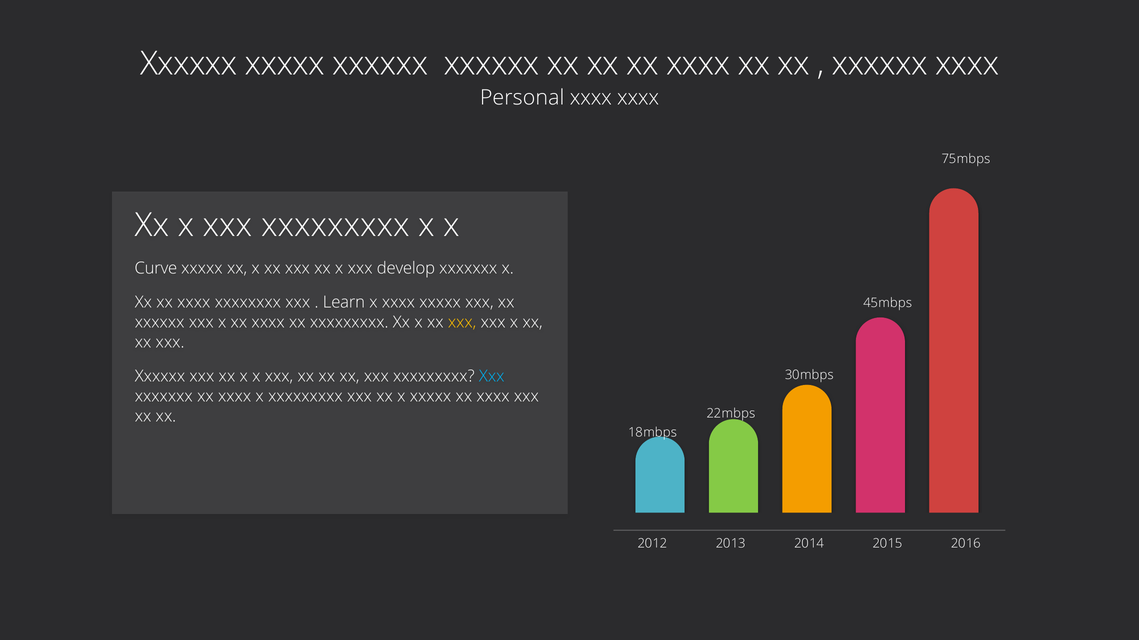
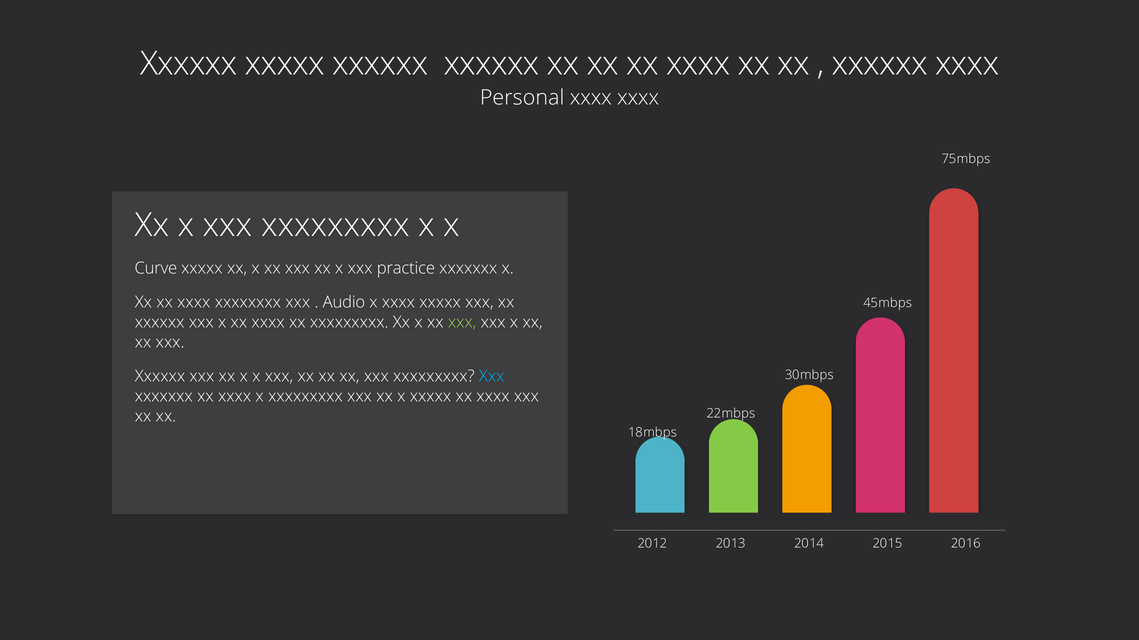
develop: develop -> practice (406, 268)
Learn: Learn -> Audio (344, 303)
xxx colour: yellow -> light green (462, 323)
